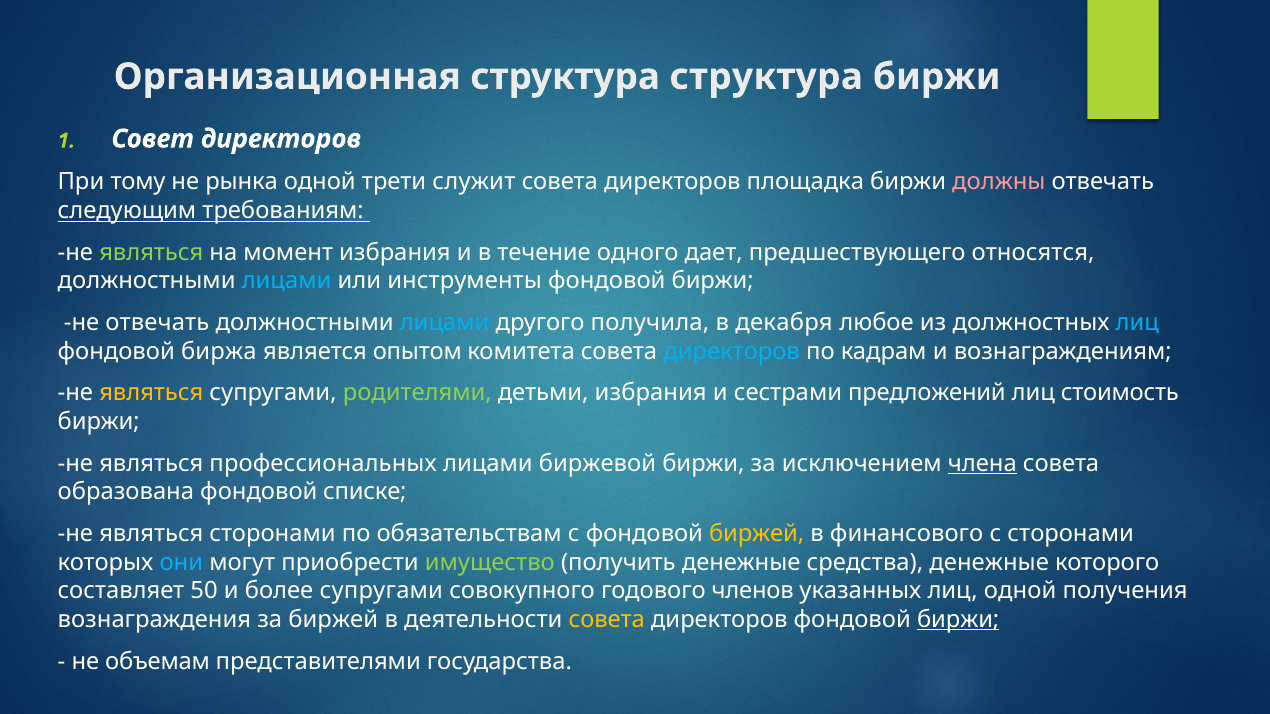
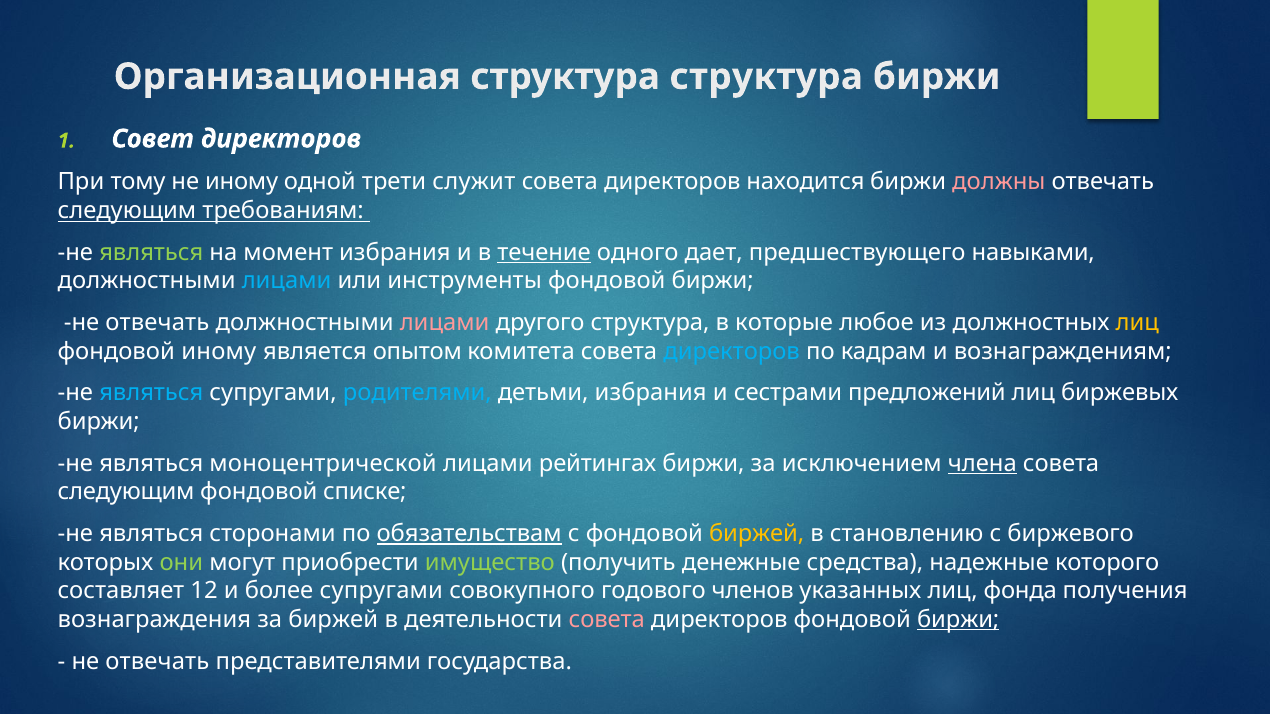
не рынка: рынка -> иному (242, 182)
площадка: площадка -> находится (806, 182)
течение underline: none -> present (544, 253)
относятся: относятся -> навыками (1033, 253)
лицами colour: light blue -> pink (445, 323)
другого получила: получила -> структура (650, 323)
декабря: декабря -> которые (784, 323)
лиц colour: light blue -> yellow (1137, 323)
фондовой биржа: биржа -> иному (219, 351)
являться colour: yellow -> light blue (151, 393)
родителями colour: light green -> light blue (417, 393)
стоимость: стоимость -> биржевых (1120, 393)
профессиональных: профессиональных -> моноцентрической (323, 464)
биржевой: биржевой -> рейтингах (598, 464)
образована: образована -> следующим (126, 492)
обязательствам underline: none -> present (469, 534)
финансового: финансового -> становлению (907, 534)
с сторонами: сторонами -> биржевого (1071, 534)
они colour: light blue -> light green (181, 563)
средства денежные: денежные -> надежные (989, 563)
50: 50 -> 12 (204, 591)
лиц одной: одной -> фонда (1020, 591)
совета colour: yellow -> pink (607, 620)
объемам: объемам -> отвечать (157, 662)
